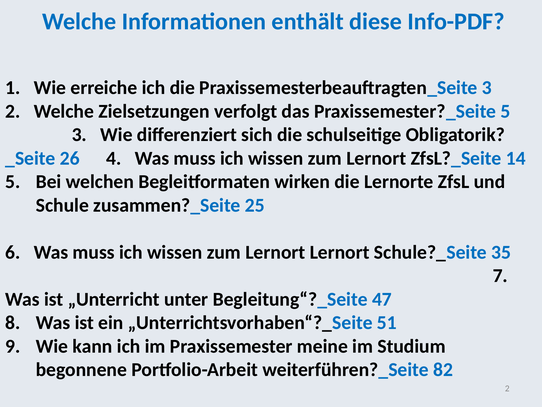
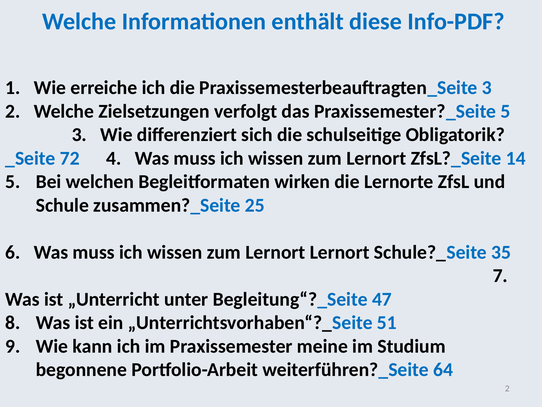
26: 26 -> 72 (70, 158)
82: 82 -> 64 (443, 369)
